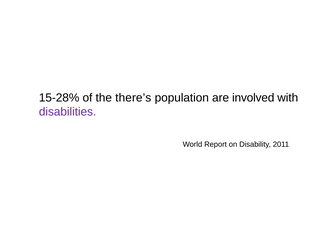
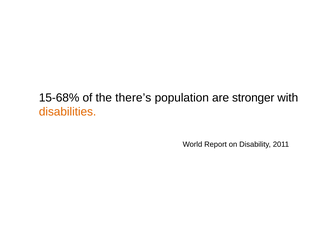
15-28%: 15-28% -> 15-68% (59, 97)
involved: involved -> stronger (253, 97)
disabilities colour: purple -> orange (68, 112)
